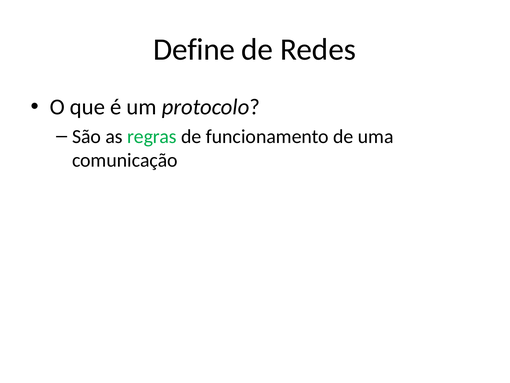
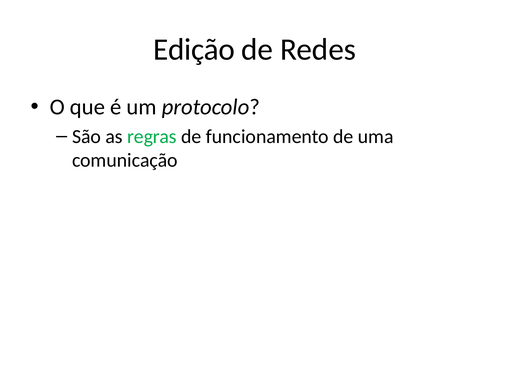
Define: Define -> Edição (194, 49)
